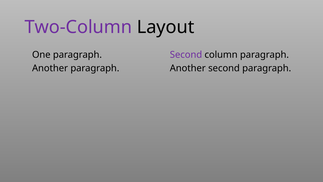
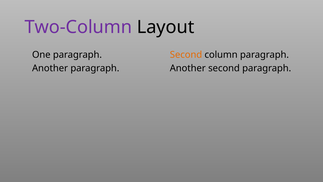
Second colour: purple -> orange (186, 55)
